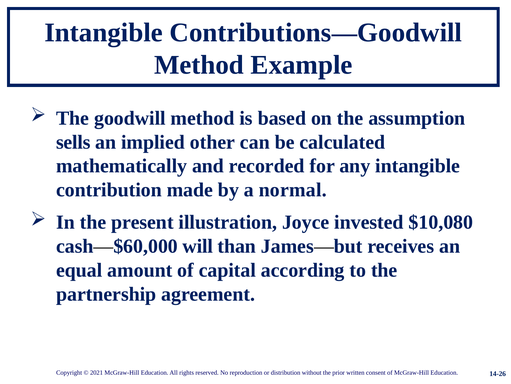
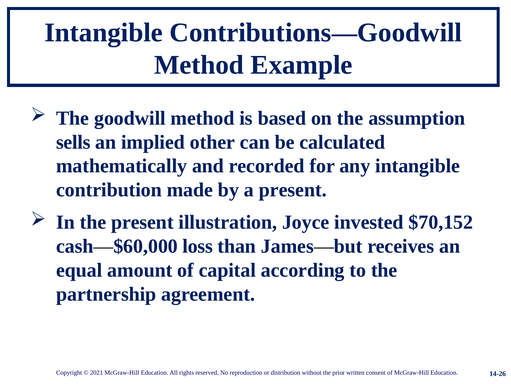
a normal: normal -> present (293, 190)
$10,080: $10,080 -> $70,152 (441, 222)
will: will -> loss (198, 246)
